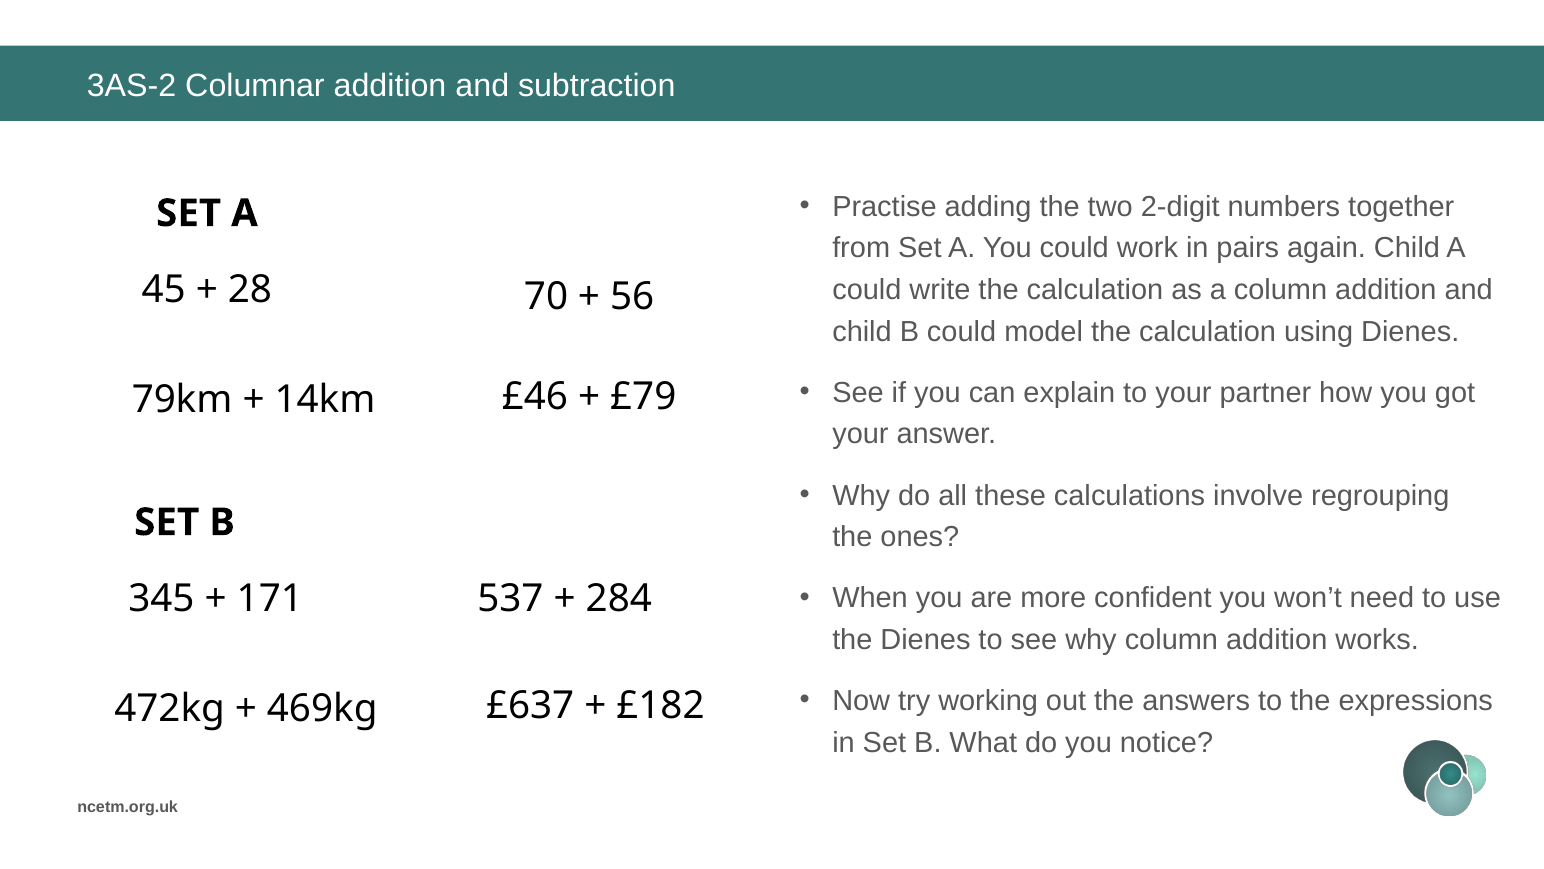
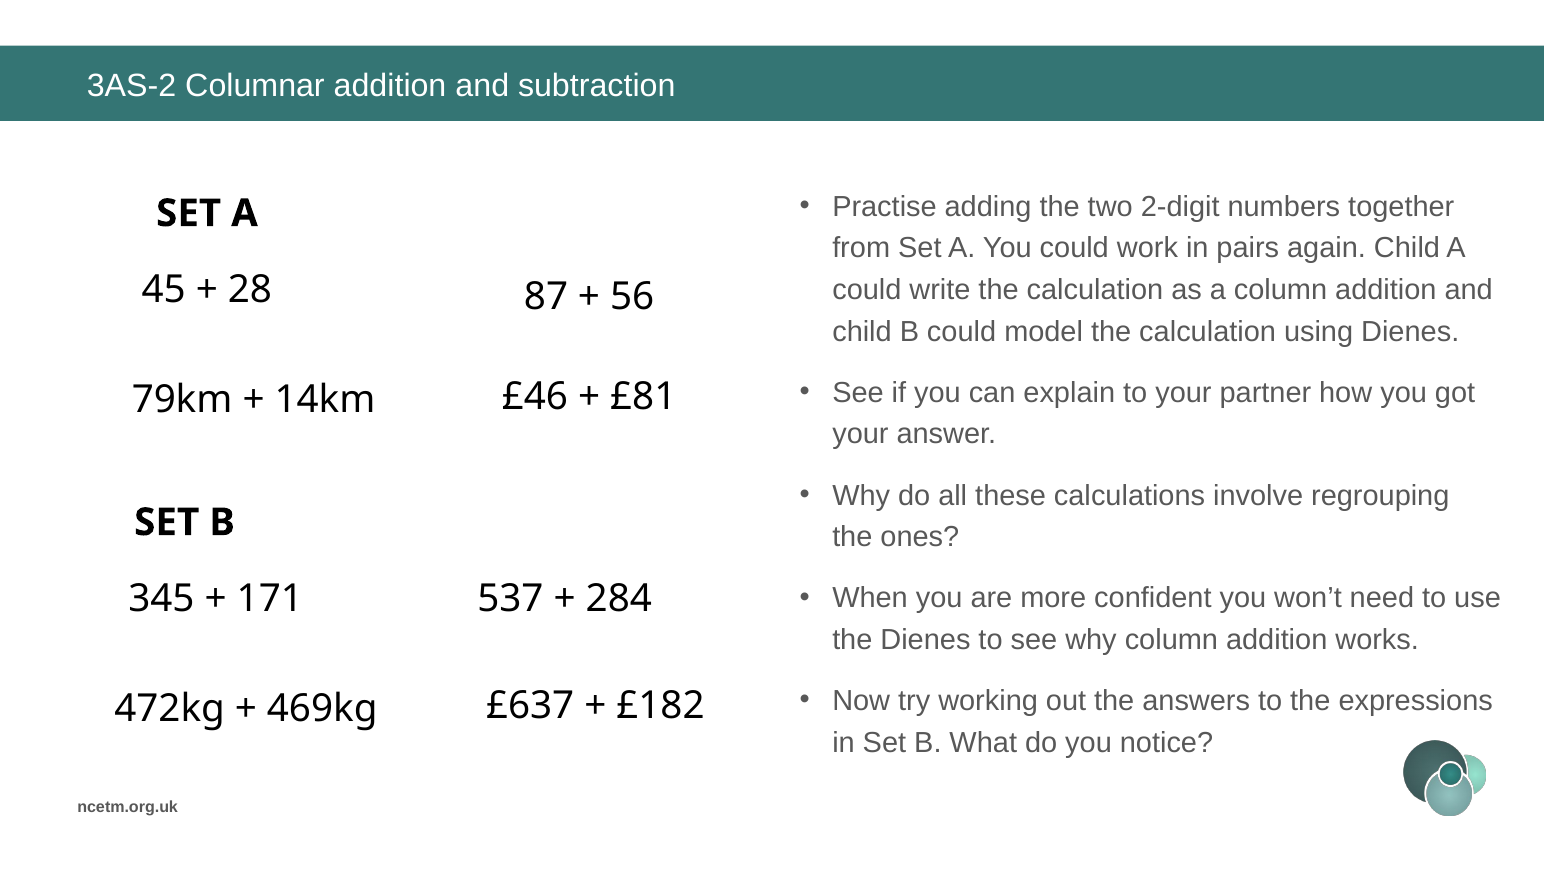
70: 70 -> 87 (546, 297)
£79: £79 -> £81 (643, 397)
